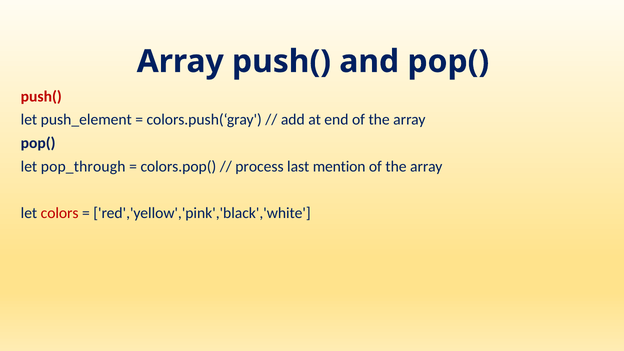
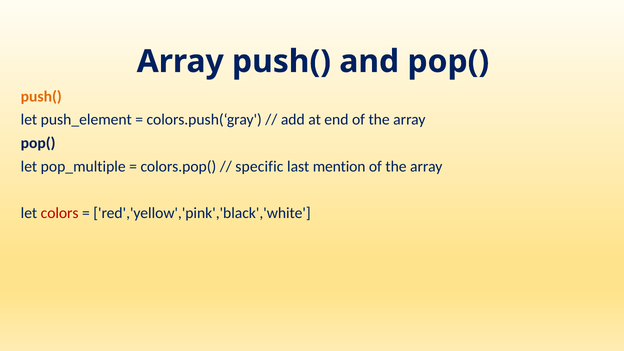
push( colour: red -> orange (41, 96)
pop_through: pop_through -> pop_multiple (83, 166)
process: process -> specific (259, 166)
